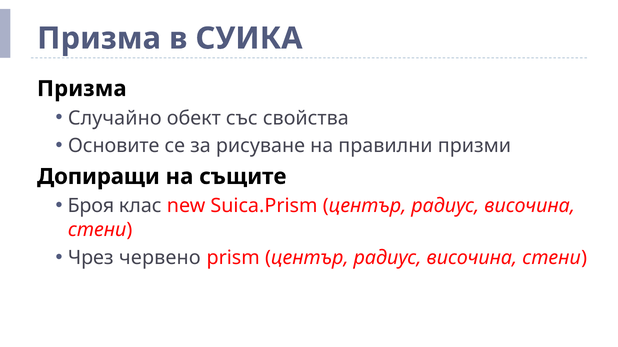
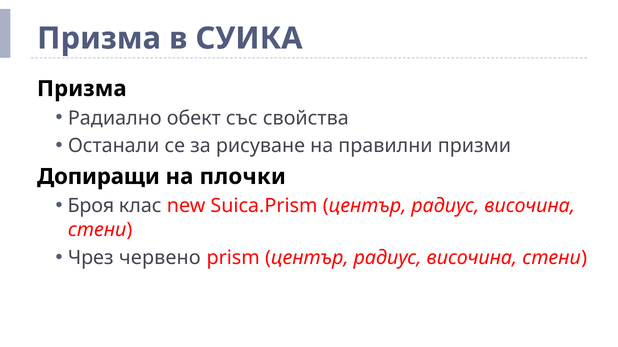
Случайно: Случайно -> Радиално (115, 118)
Основите: Основите -> Останали (114, 146)
същите: същите -> плочки (243, 177)
